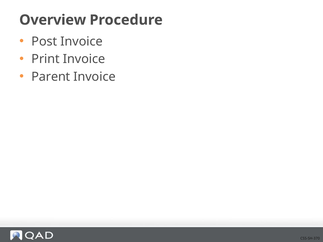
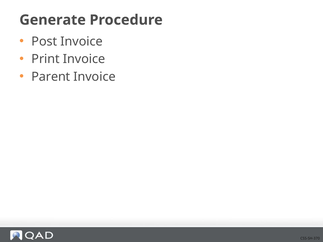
Overview: Overview -> Generate (53, 20)
